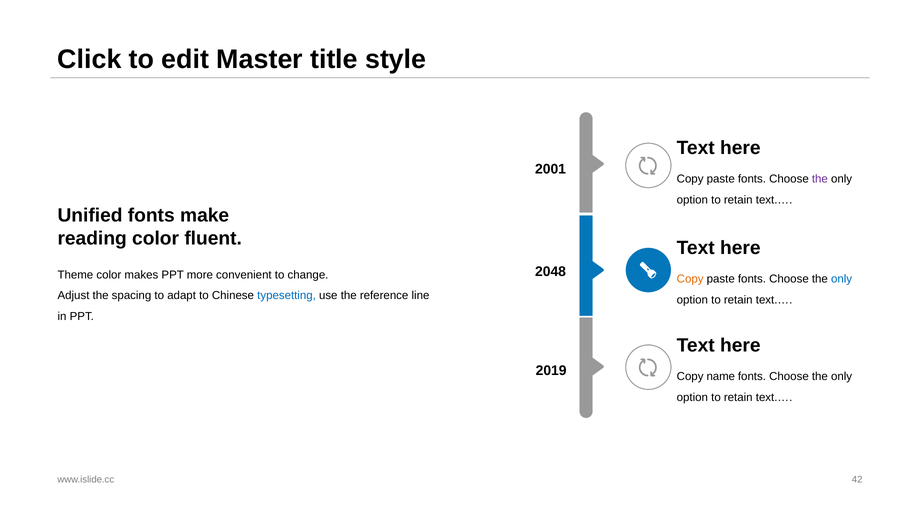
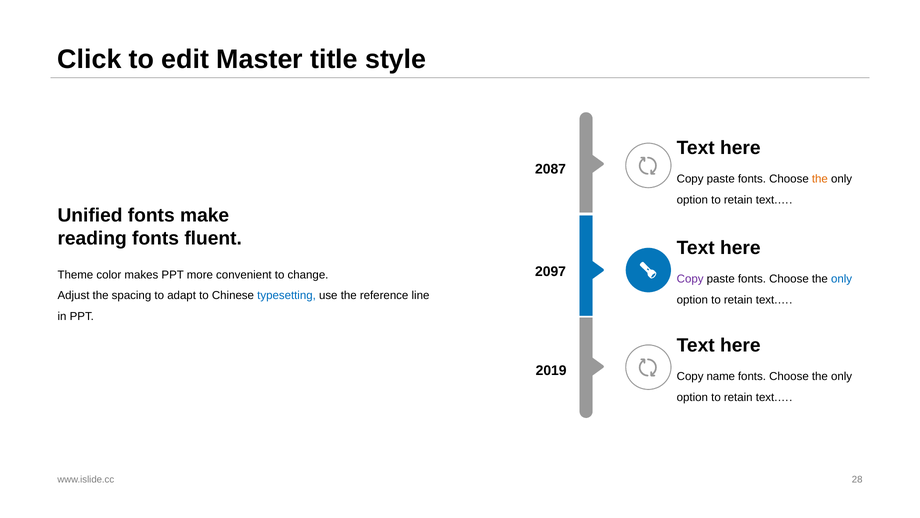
2001: 2001 -> 2087 (551, 169)
the colour: purple -> orange (820, 179)
reading color: color -> fonts (156, 238)
2048: 2048 -> 2097 (551, 272)
Copy colour: orange -> purple (690, 279)
42: 42 -> 28 (857, 479)
